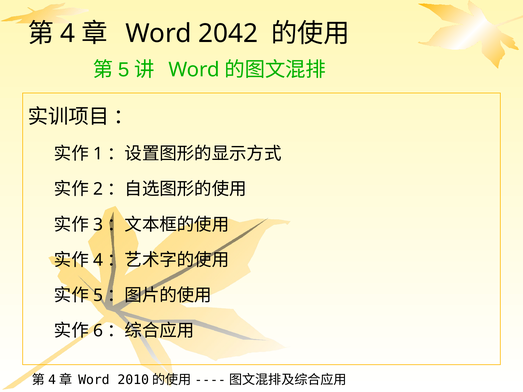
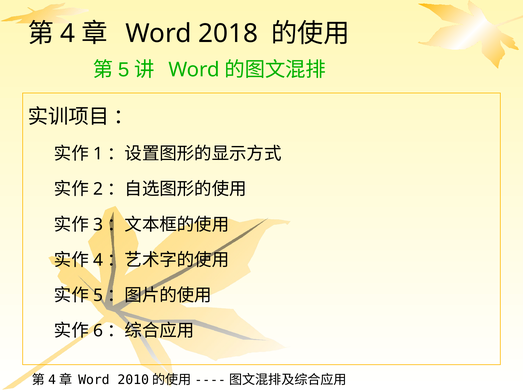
2042: 2042 -> 2018 (228, 34)
